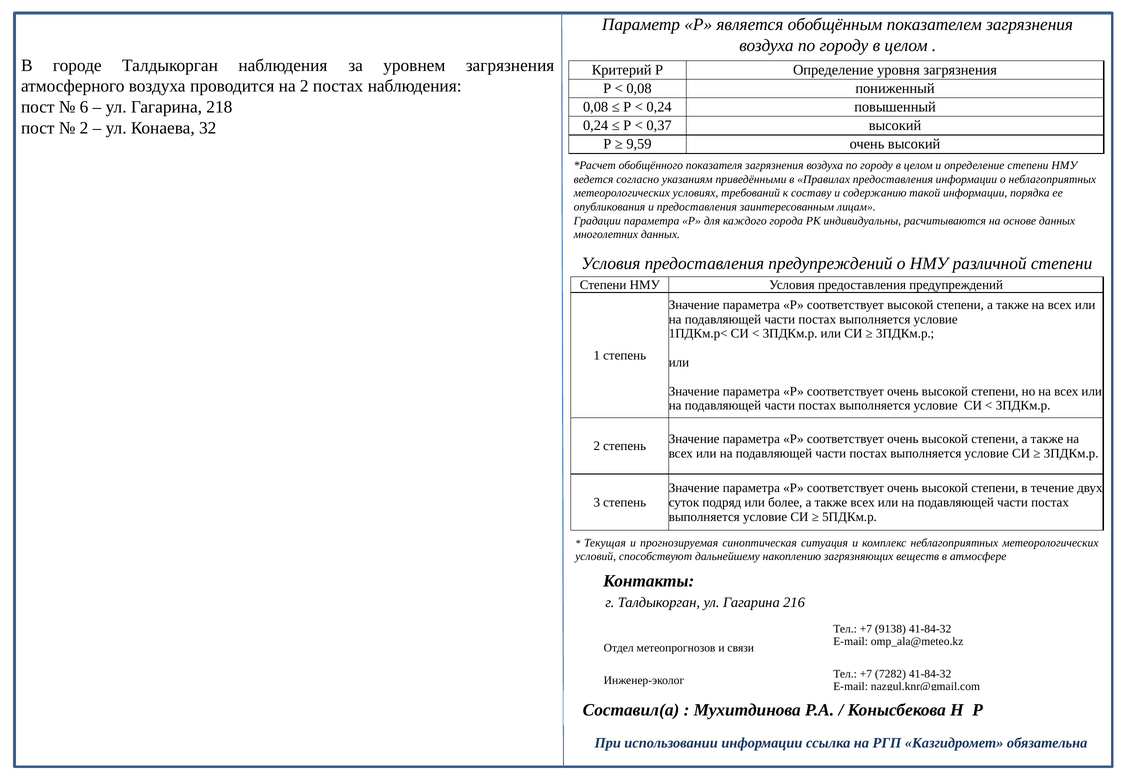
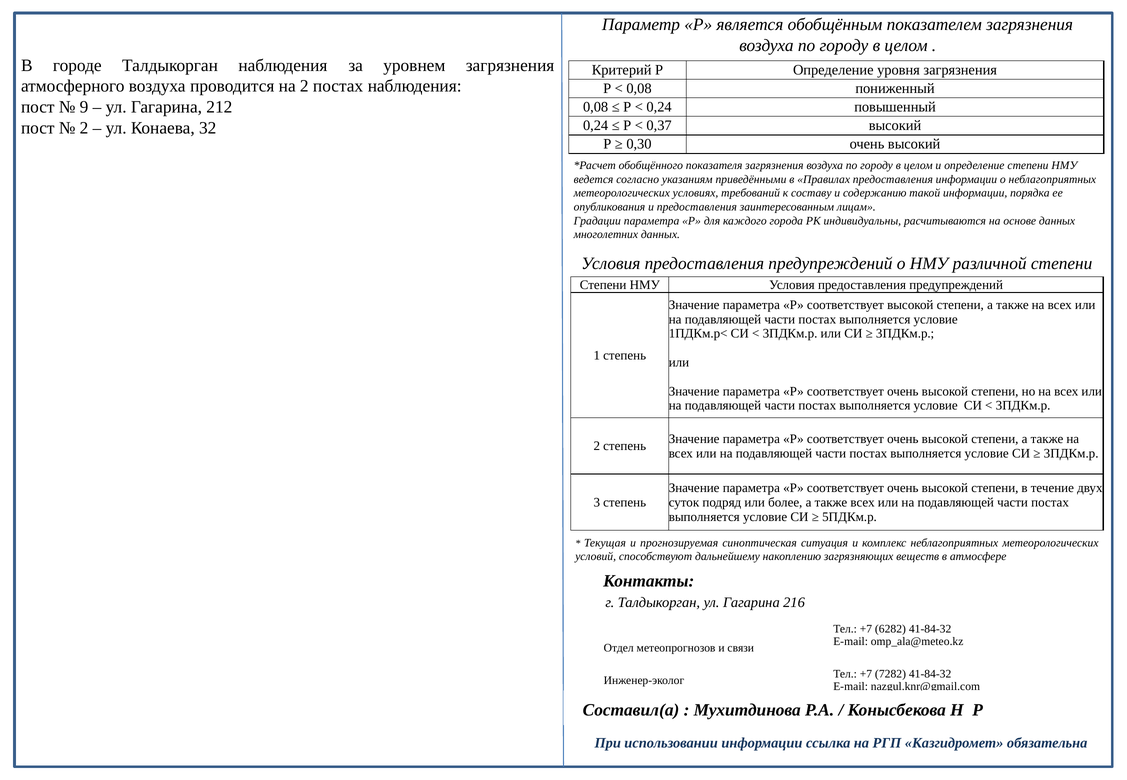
6: 6 -> 9 (84, 107)
218: 218 -> 212 (219, 107)
9,59: 9,59 -> 0,30 (639, 144)
9138: 9138 -> 6282 (890, 629)
